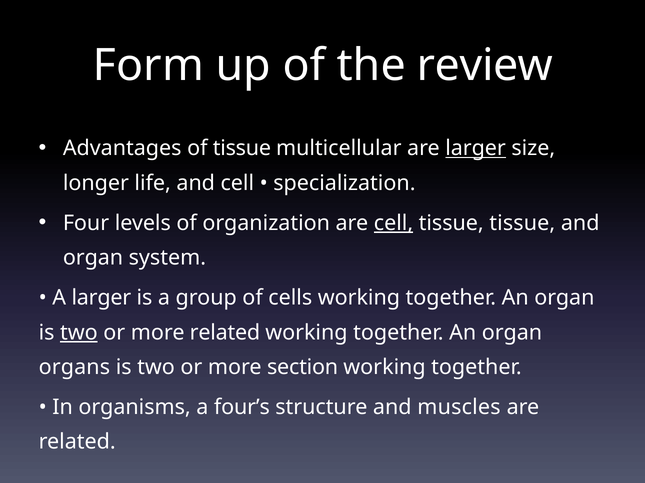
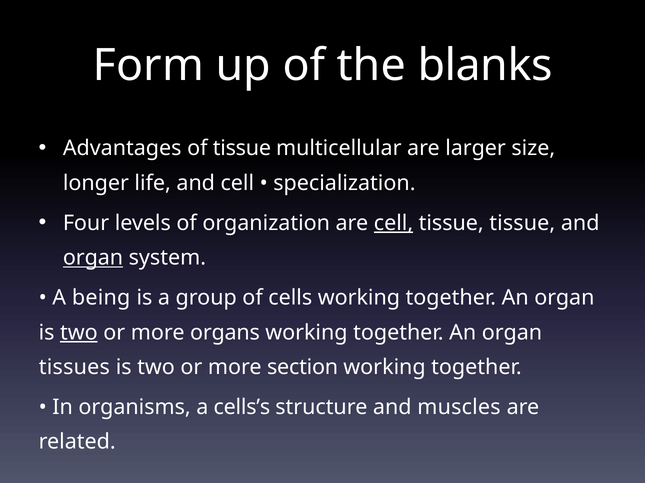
review: review -> blanks (485, 65)
larger underline: present -> none (476, 149)
organ underline: none -> present (93, 258)
A larger: larger -> being (101, 298)
more related: related -> organs (225, 333)
organs: organs -> tissues (74, 368)
four’s: four’s -> cells’s (242, 408)
